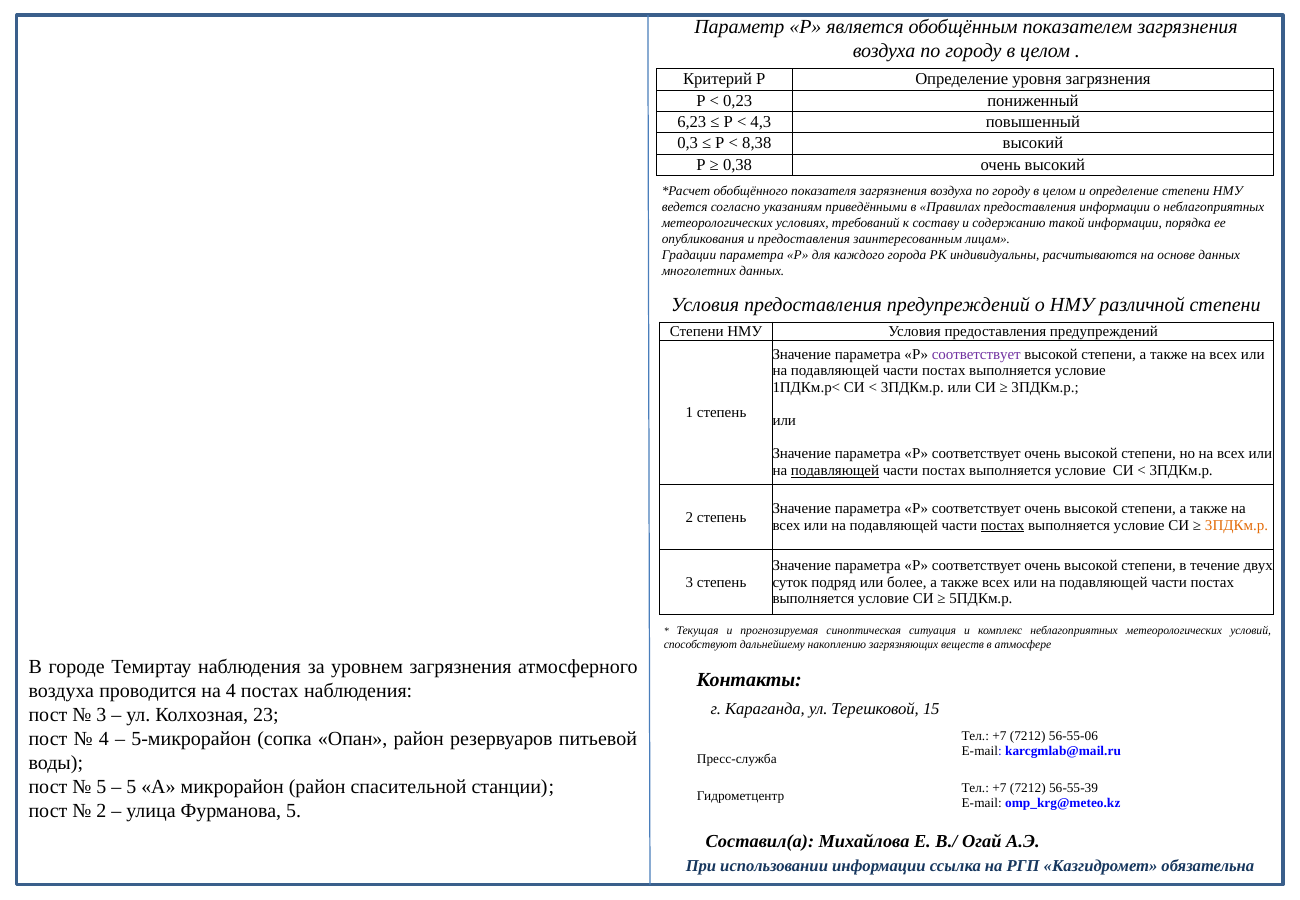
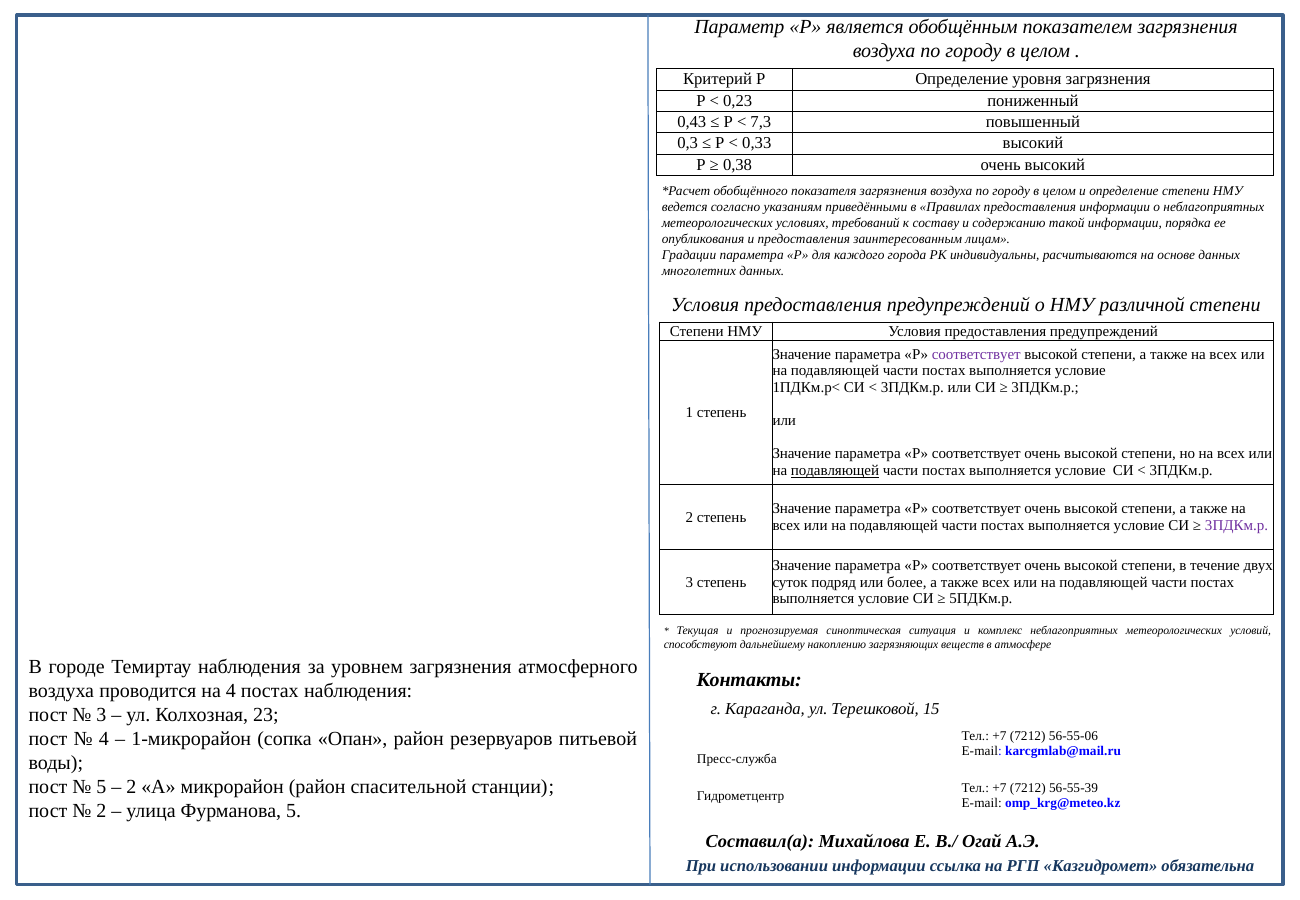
6,23: 6,23 -> 0,43 (692, 122)
4,3: 4,3 -> 7,3 (761, 122)
8,38: 8,38 -> 0,33 (757, 143)
постах underline: present -> none (1003, 525)
3ПДКм.р colour: orange -> purple (1237, 525)
5-микрорайон: 5-микрорайон -> 1-микрорайон (191, 739)
5: 5 -> 2 (131, 787)
